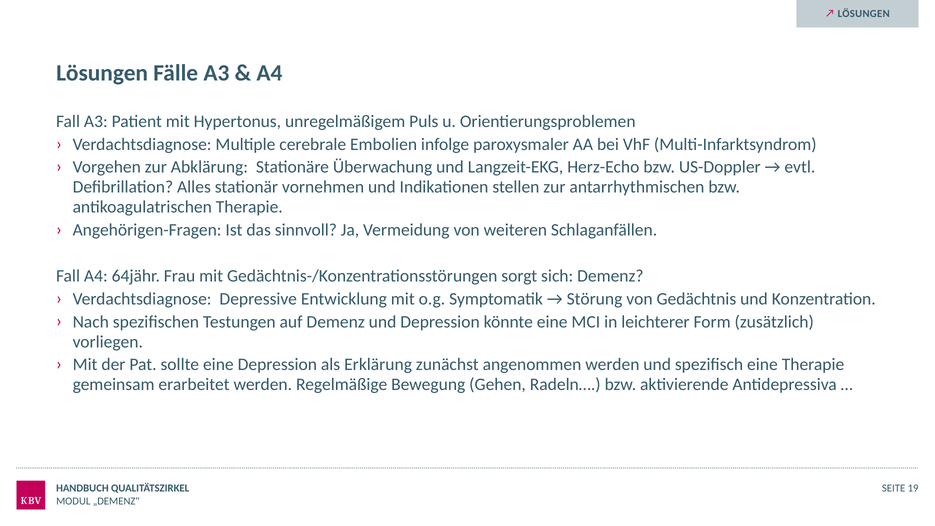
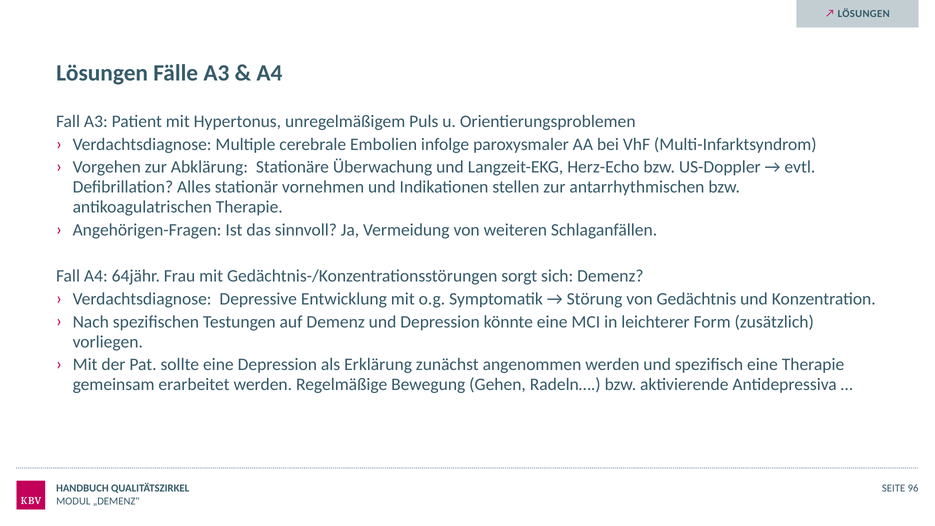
19: 19 -> 96 (913, 488)
